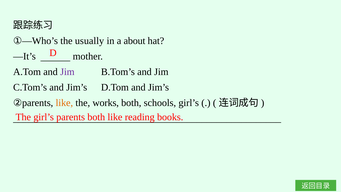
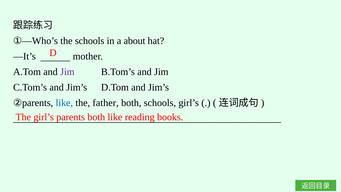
the usually: usually -> schools (90, 41)
like colour: orange -> blue (64, 103)
works: works -> father (106, 103)
